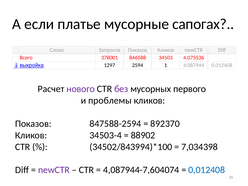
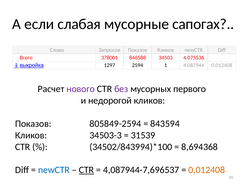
платье: платье -> слабая (79, 24)
проблемы: проблемы -> недорогой (110, 101)
847588-2594: 847588-2594 -> 805849-2594 (115, 124)
892370: 892370 -> 843594 (165, 124)
34503-4: 34503-4 -> 34503-3 (106, 135)
88902: 88902 -> 31539 (143, 135)
7,034398: 7,034398 -> 8,694368 (200, 147)
newCTR colour: purple -> blue (54, 170)
CTR underline: none -> present (86, 170)
4,087944-7,604074: 4,087944-7,604074 -> 4,087944-7,696537 (141, 170)
0,012408 colour: blue -> orange (207, 170)
